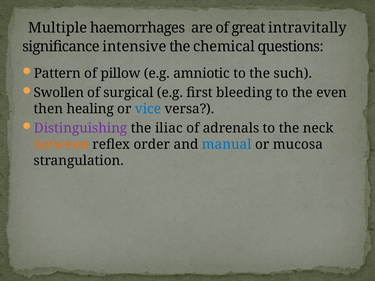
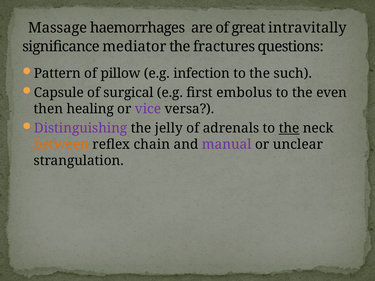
Multiple: Multiple -> Massage (58, 28)
intensive: intensive -> mediator (134, 47)
chemical: chemical -> fractures (224, 47)
amniotic: amniotic -> infection (202, 73)
Swollen: Swollen -> Capsule (59, 93)
bleeding: bleeding -> embolus (244, 93)
vice colour: blue -> purple (148, 109)
iliac: iliac -> jelly (169, 128)
the underline: none -> present (289, 128)
order: order -> chain (152, 145)
manual colour: blue -> purple (227, 145)
mucosa: mucosa -> unclear (298, 145)
